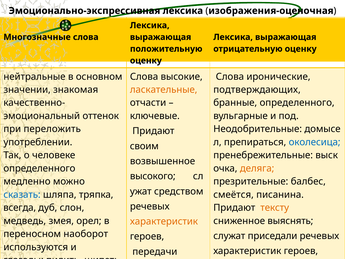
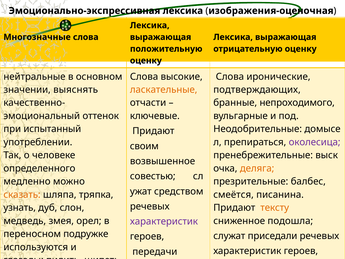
знакомая: знакомая -> выяснять (76, 90)
бранные определенного: определенного -> непроходимого (297, 103)
переложить: переложить -> испытанный (52, 129)
околесица colour: blue -> purple (315, 142)
высокого: высокого -> совестью (153, 176)
сказать colour: blue -> orange (22, 194)
всегда: всегда -> узнать (20, 208)
выяснять: выяснять -> подошла (290, 221)
характеристик colour: orange -> purple (164, 221)
наоборот: наоборот -> подружке (86, 234)
